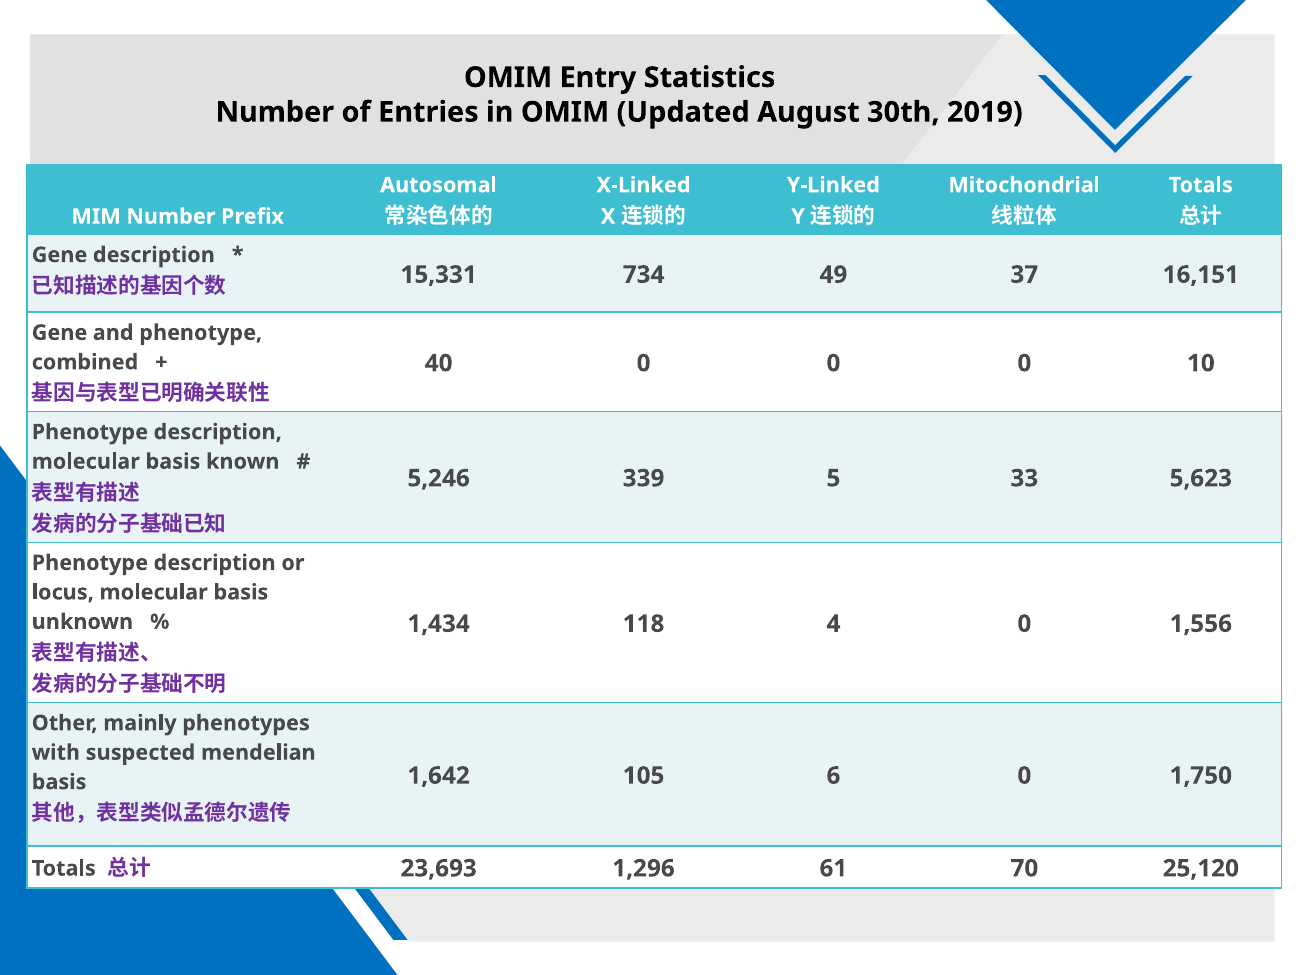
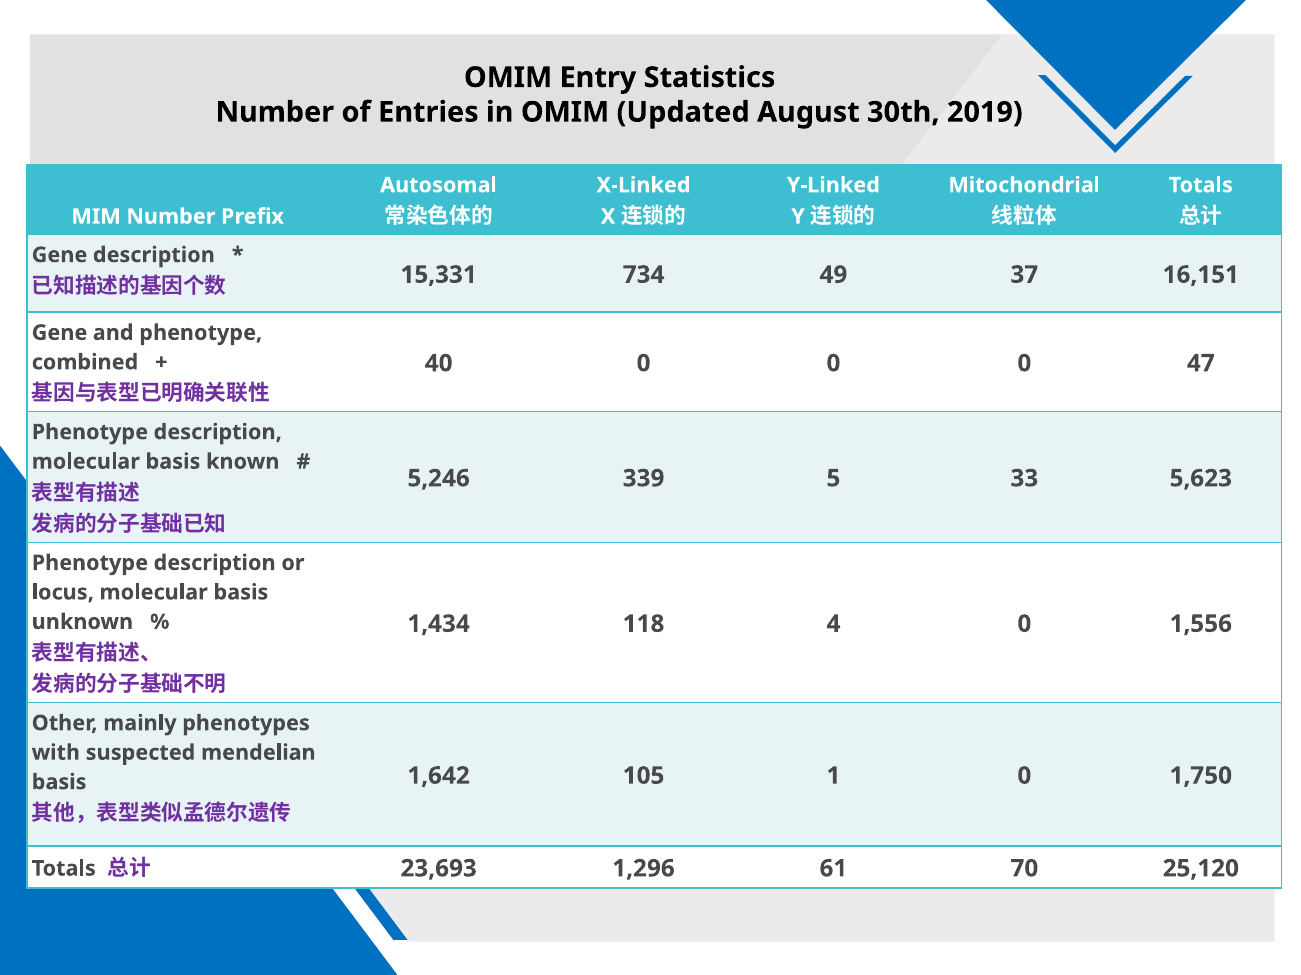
10: 10 -> 47 (1201, 364)
6: 6 -> 1 (833, 776)
